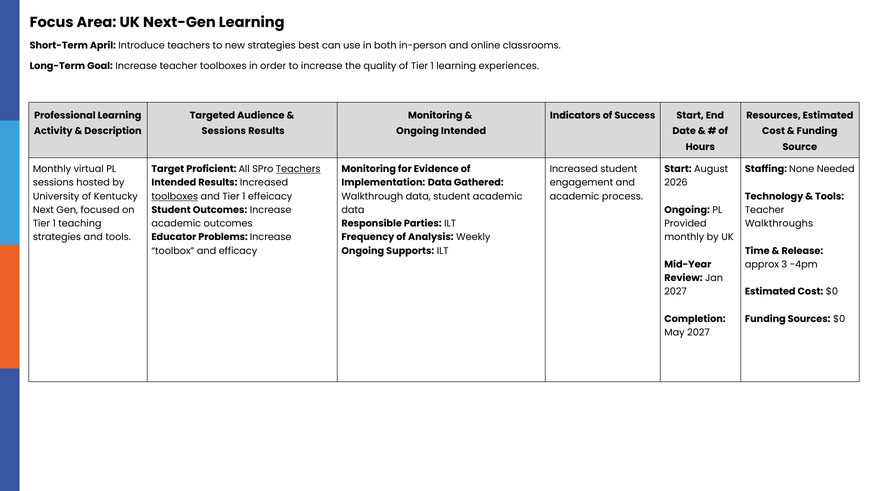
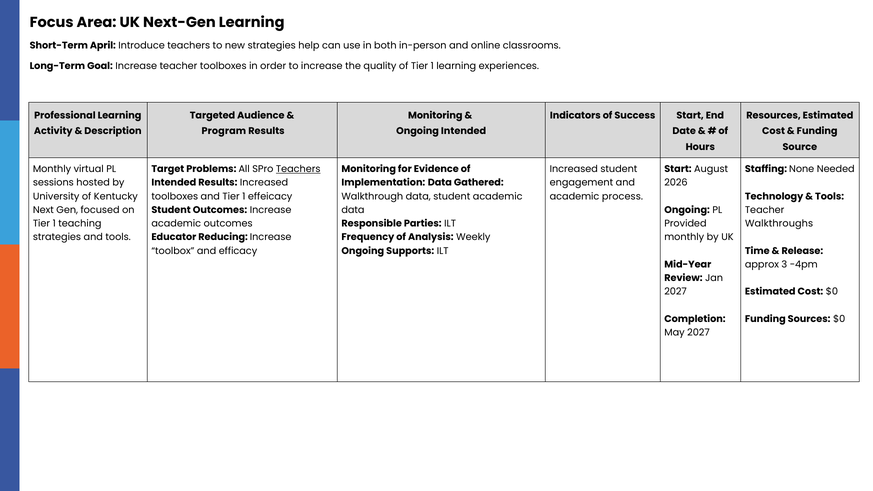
best: best -> help (309, 46)
Sessions: Sessions -> Program (224, 131)
Proficient: Proficient -> Problems (211, 169)
toolboxes underline: present -> none (175, 196)
Problems: Problems -> Reducing (223, 237)
